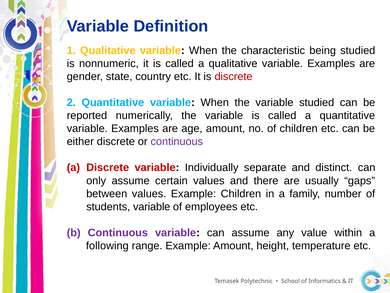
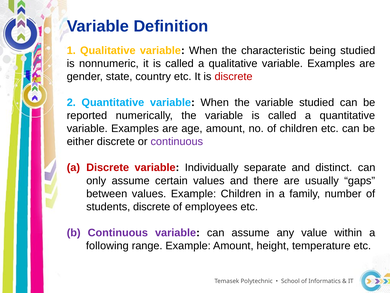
students variable: variable -> discrete (152, 206)
